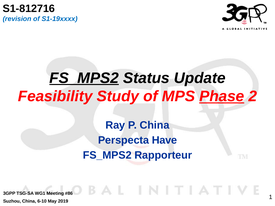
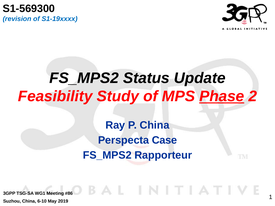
S1-812716: S1-812716 -> S1-569300 (29, 9)
FS_MPS2 underline: present -> none (84, 78)
Have: Have -> Case (164, 140)
